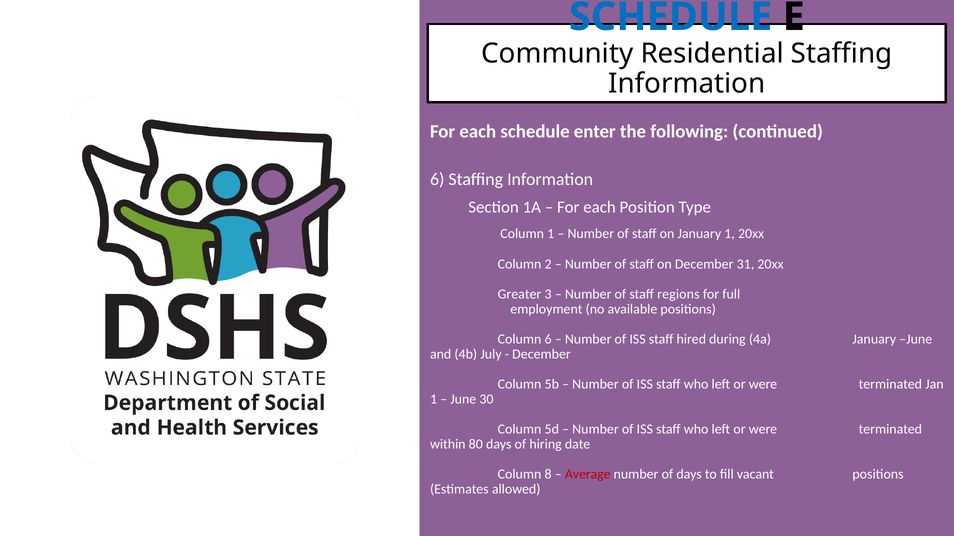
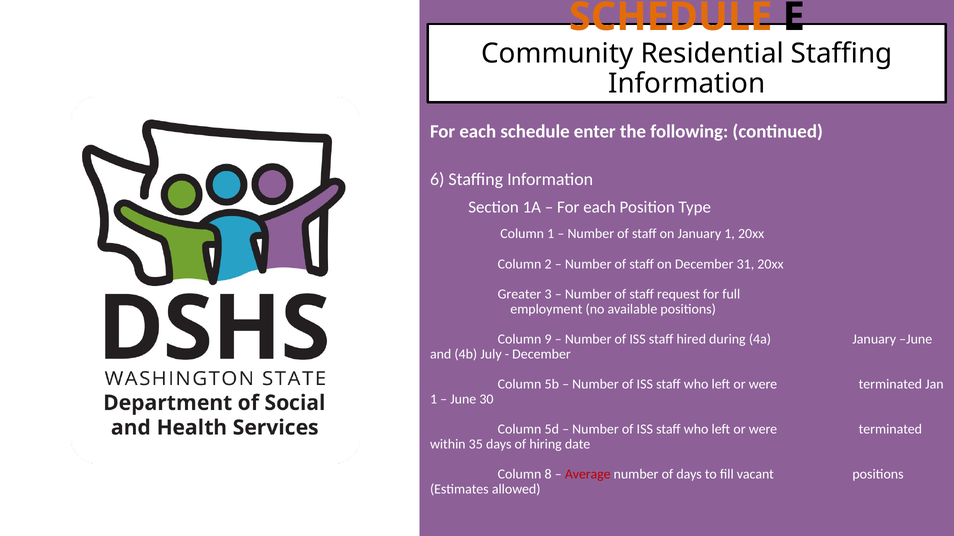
SCHEDULE colour: blue -> orange (671, 17)
regions: regions -> request (678, 294)
Column 6: 6 -> 9 (548, 339)
80: 80 -> 35 (476, 445)
